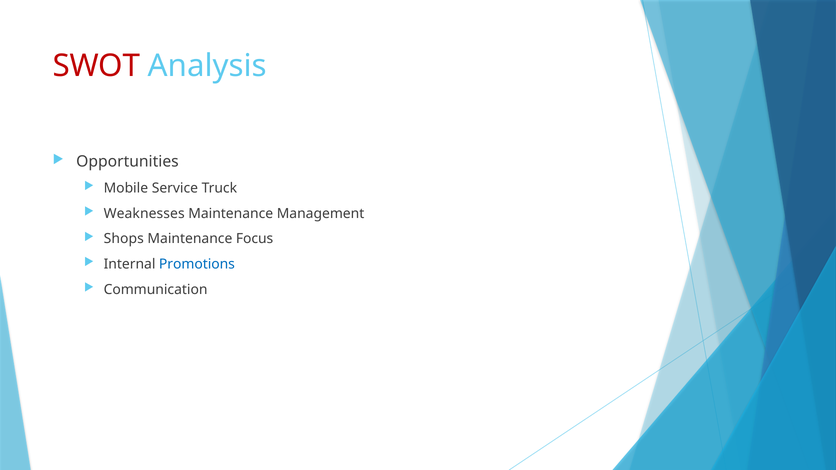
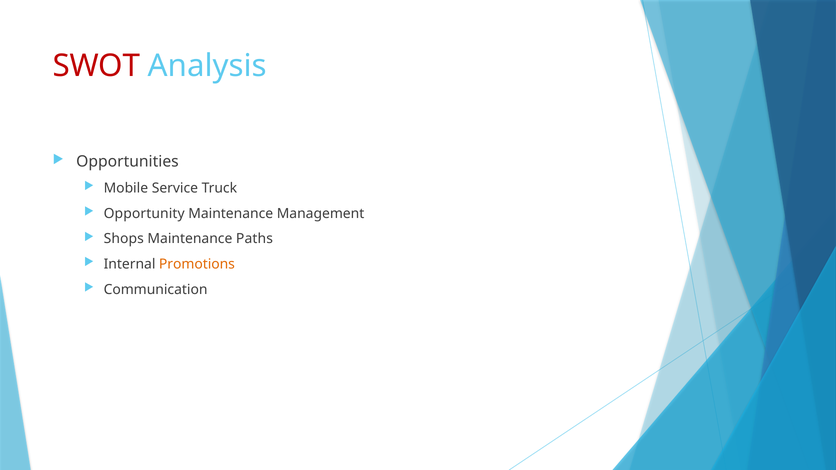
Weaknesses: Weaknesses -> Opportunity (144, 214)
Focus: Focus -> Paths (254, 239)
Promotions colour: blue -> orange (197, 264)
